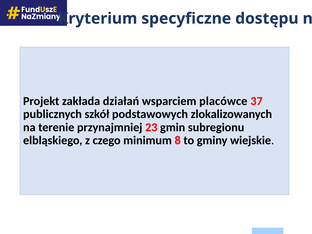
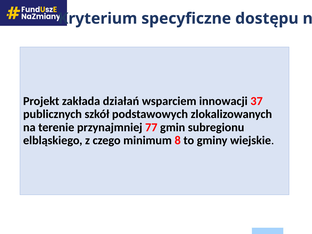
placówce: placówce -> innowacji (223, 101)
23: 23 -> 77 (151, 127)
